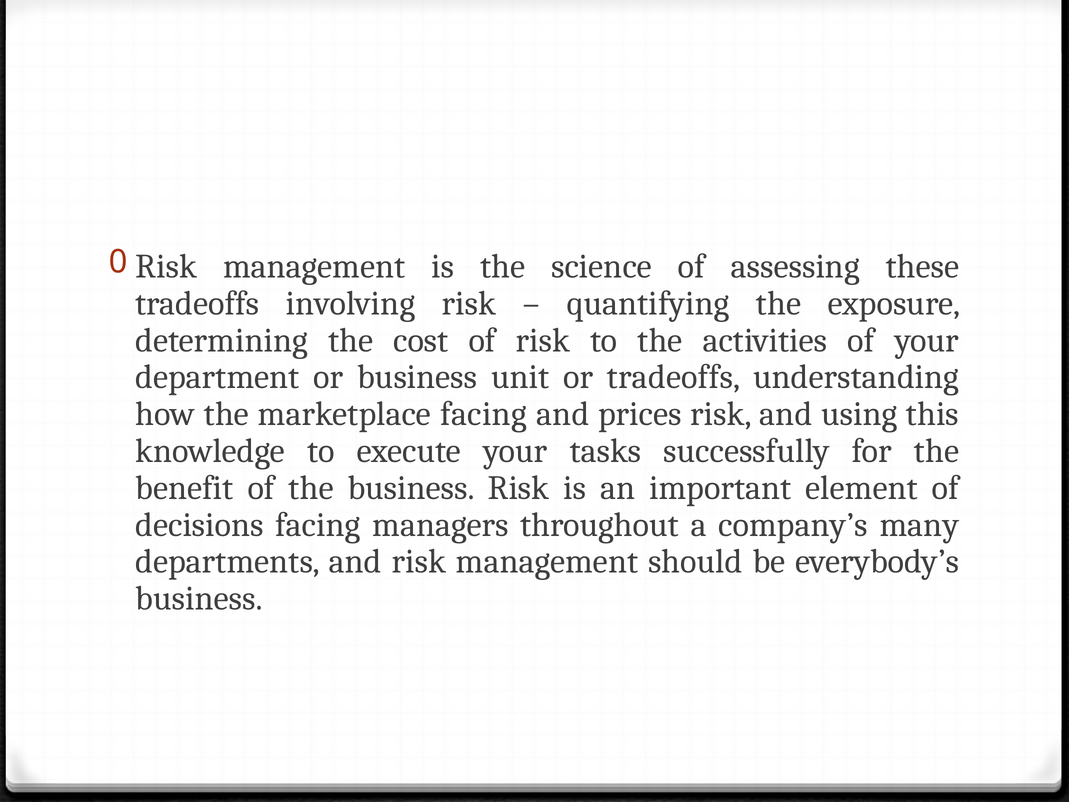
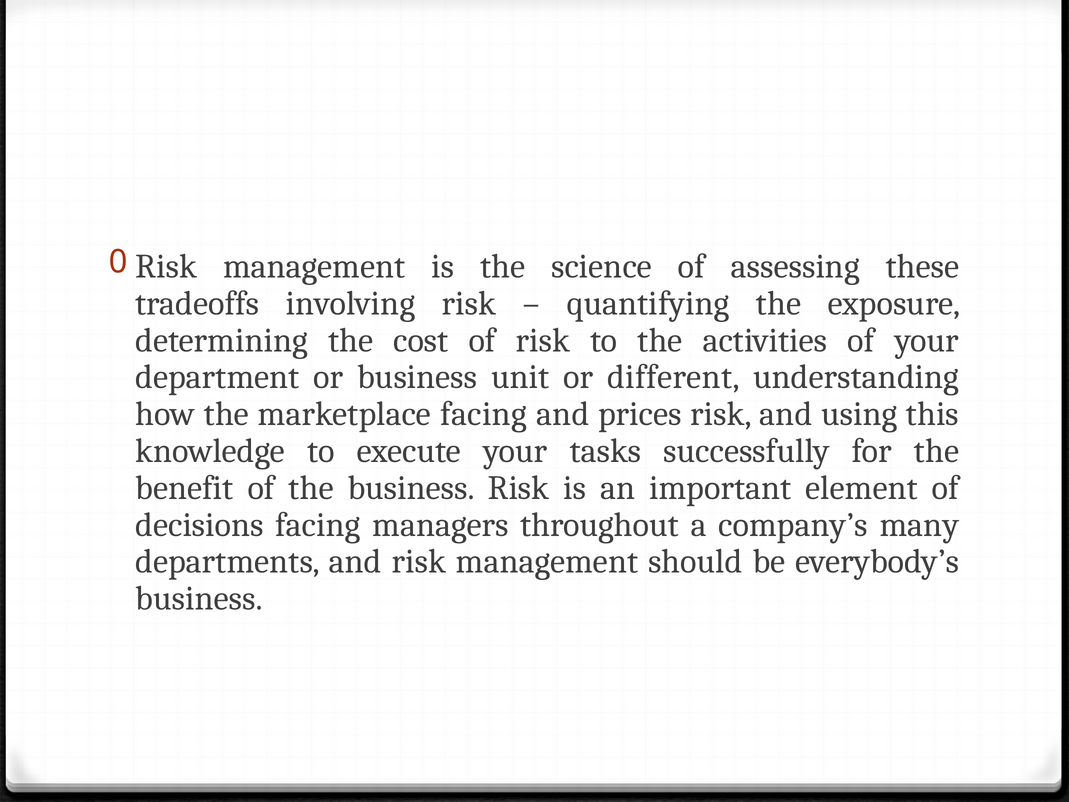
or tradeoffs: tradeoffs -> different (673, 377)
